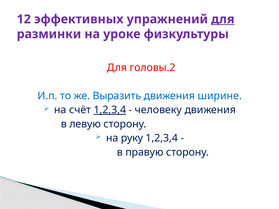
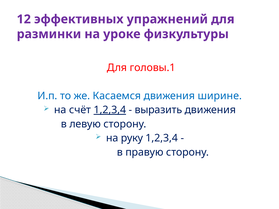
для underline: present -> none (223, 19)
головы.2: головы.2 -> головы.1 (153, 68)
Выразить: Выразить -> Касаемся (117, 96)
человеку: человеку -> выразить (158, 110)
